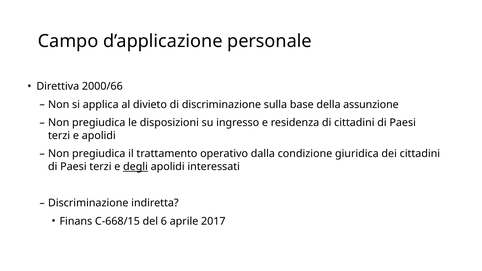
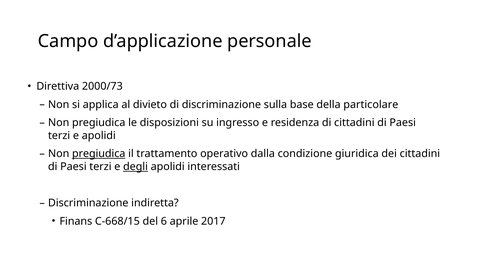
2000/66: 2000/66 -> 2000/73 (102, 86)
assunzione: assunzione -> particolare (371, 105)
pregiudica underline: none -> present (99, 154)
